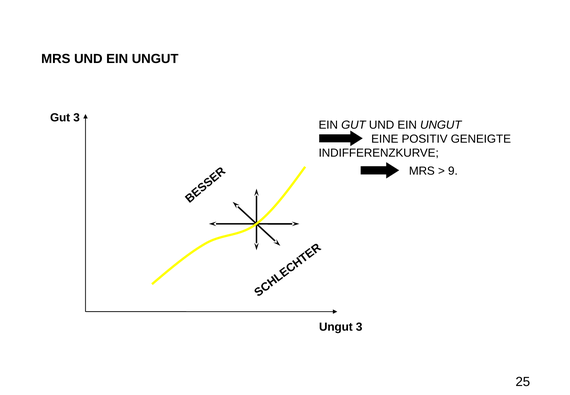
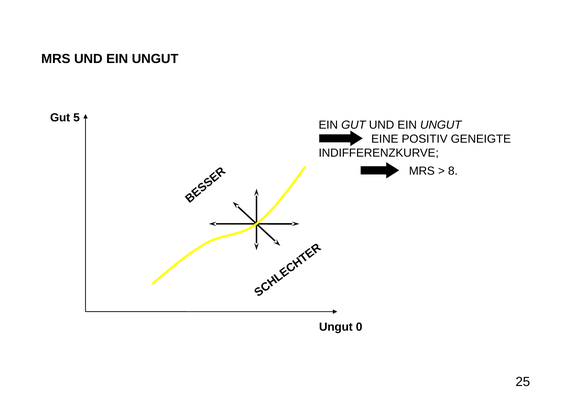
Gut 3: 3 -> 5 (77, 117)
9: 9 -> 8 (453, 171)
Ungut 3: 3 -> 0 (359, 327)
